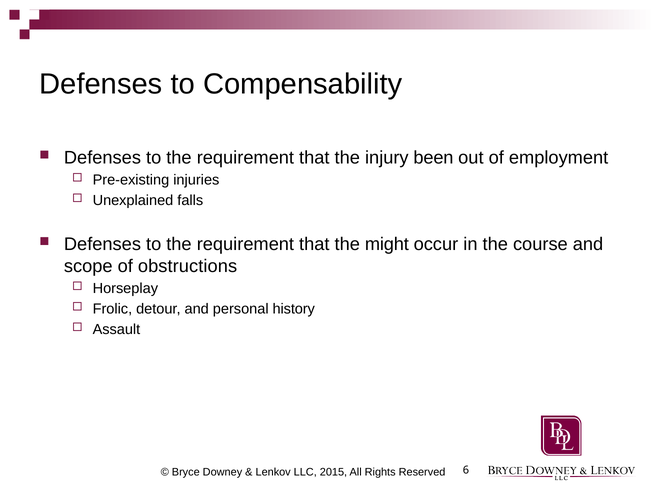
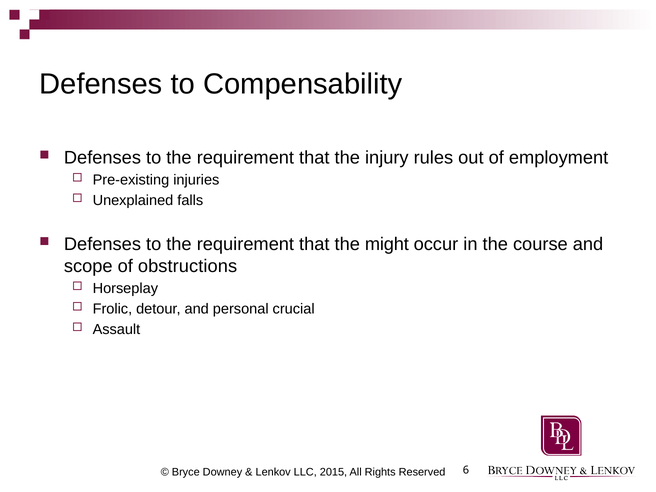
been: been -> rules (433, 158)
history: history -> crucial (294, 309)
